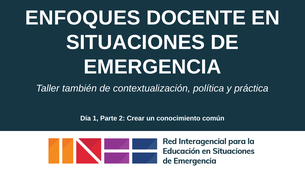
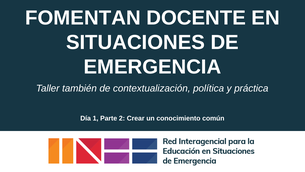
ENFOQUES: ENFOQUES -> FOMENTAN (83, 18)
